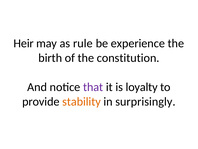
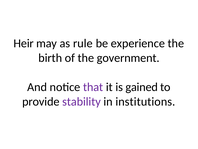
constitution: constitution -> government (128, 58)
loyalty: loyalty -> gained (142, 87)
stability colour: orange -> purple (82, 101)
surprisingly: surprisingly -> institutions (145, 101)
